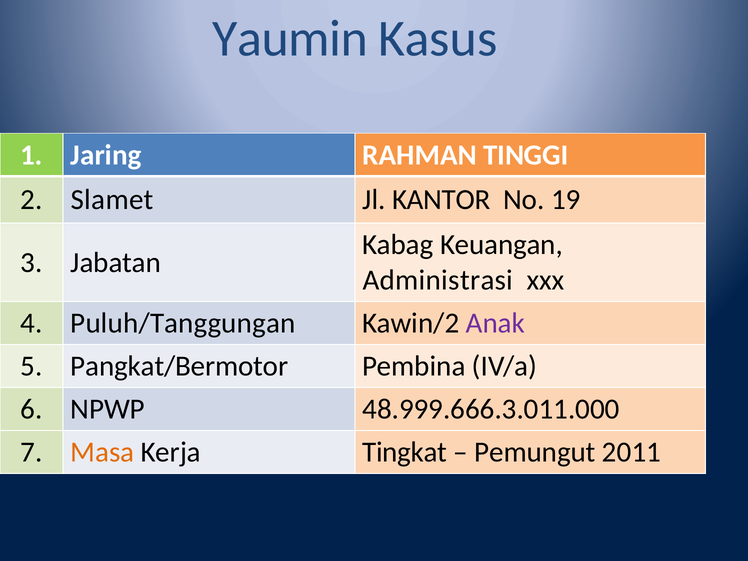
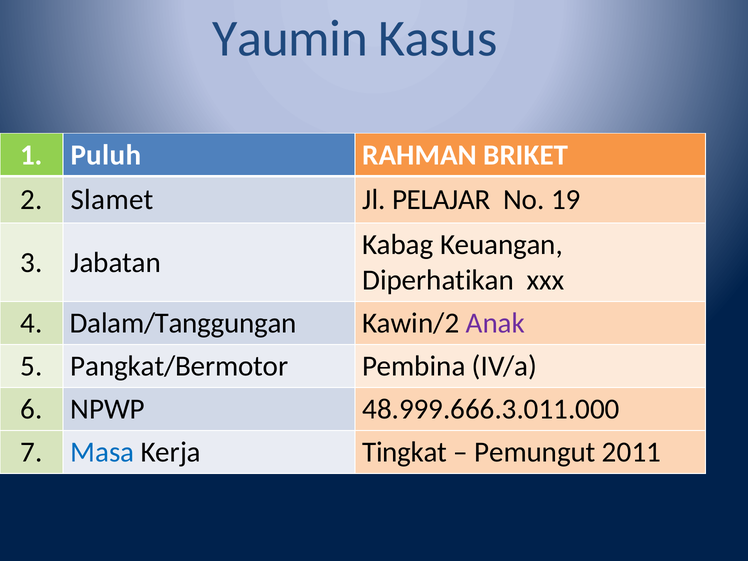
Jaring: Jaring -> Puluh (106, 155)
TINGGI: TINGGI -> BRIKET (526, 155)
KANTOR: KANTOR -> PELAJAR (441, 200)
Administrasi: Administrasi -> Diperhatikan (438, 280)
Puluh/Tanggungan: Puluh/Tanggungan -> Dalam/Tanggungan (183, 323)
Masa colour: orange -> blue (102, 452)
